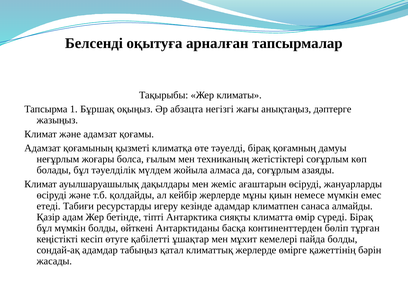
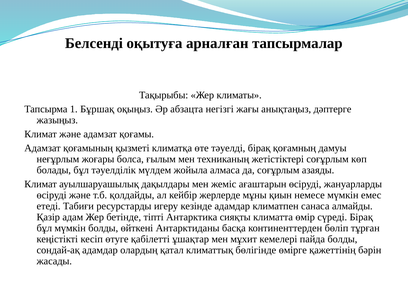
табыңыз: табыңыз -> олардың (139, 250)
климаттық жерлерде: жерлерде -> бөлігінде (256, 250)
